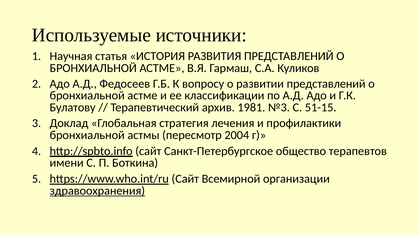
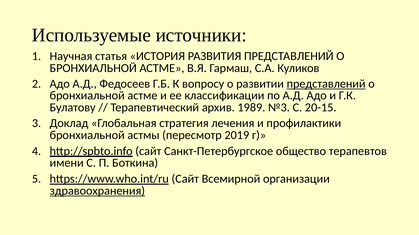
представлений underline: none -> present (326, 84)
1981: 1981 -> 1989 (251, 108)
51-15: 51-15 -> 20-15 (321, 108)
2004: 2004 -> 2019 (237, 136)
